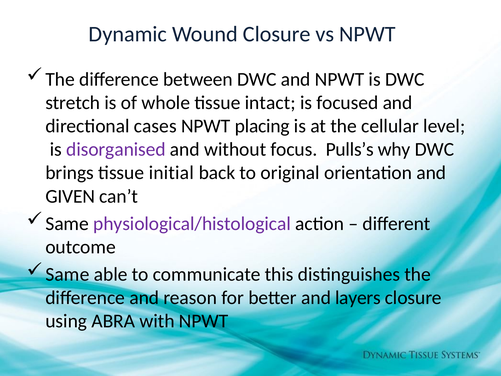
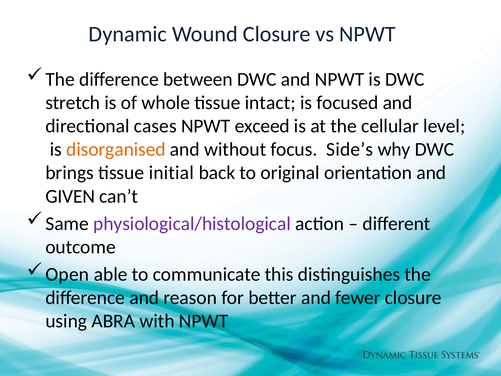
placing: placing -> exceed (262, 126)
disorganised colour: purple -> orange (116, 149)
Pulls’s: Pulls’s -> Side’s (350, 149)
Same: Same -> Open (67, 274)
layers: layers -> fewer (358, 298)
